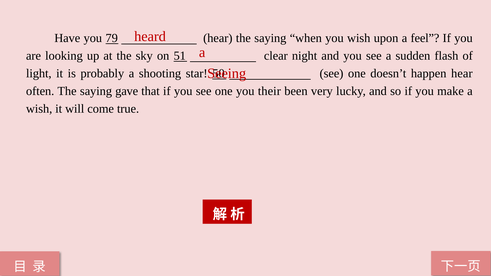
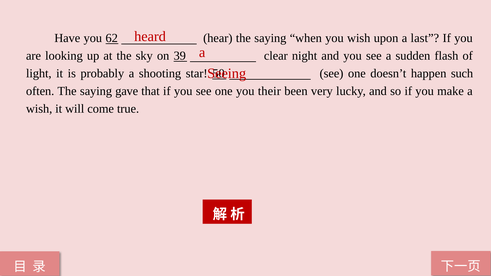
79: 79 -> 62 (112, 38)
feel: feel -> last (425, 38)
51: 51 -> 39 (180, 56)
happen hear: hear -> such (462, 74)
